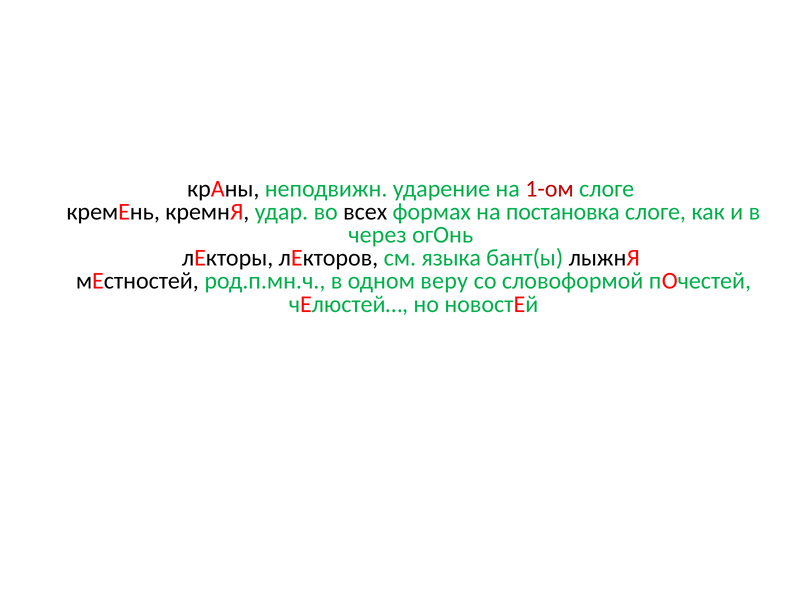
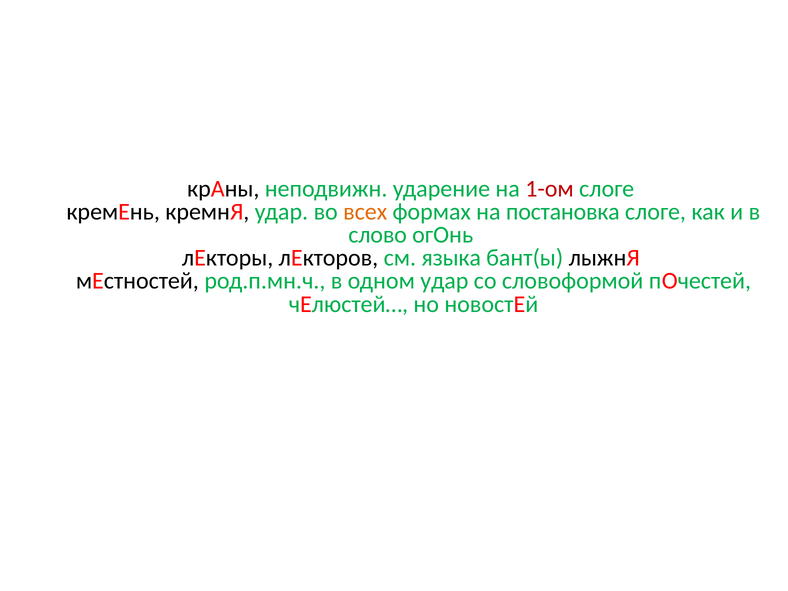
всех colour: black -> orange (365, 212)
через: через -> слово (378, 235)
одном веру: веру -> удар (444, 281)
